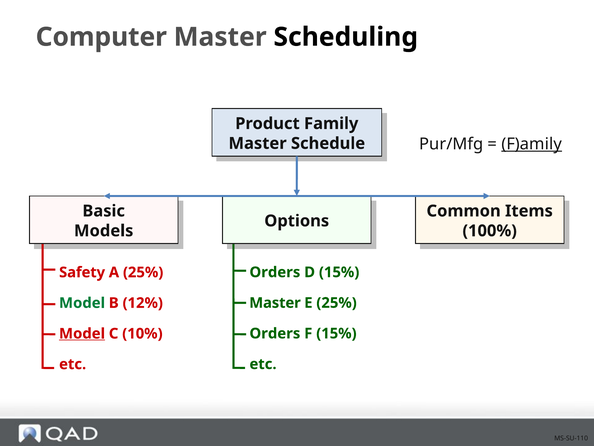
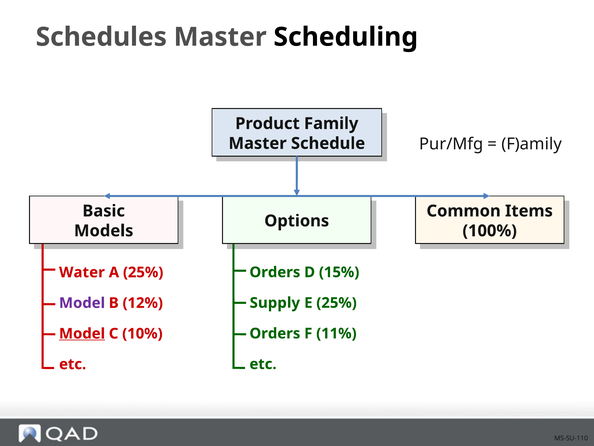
Computer: Computer -> Schedules (101, 37)
F)amily underline: present -> none (532, 144)
Safety: Safety -> Water (82, 272)
Master: Master -> Supply (275, 303)
Model colour: green -> purple (82, 303)
F 15%: 15% -> 11% (336, 333)
